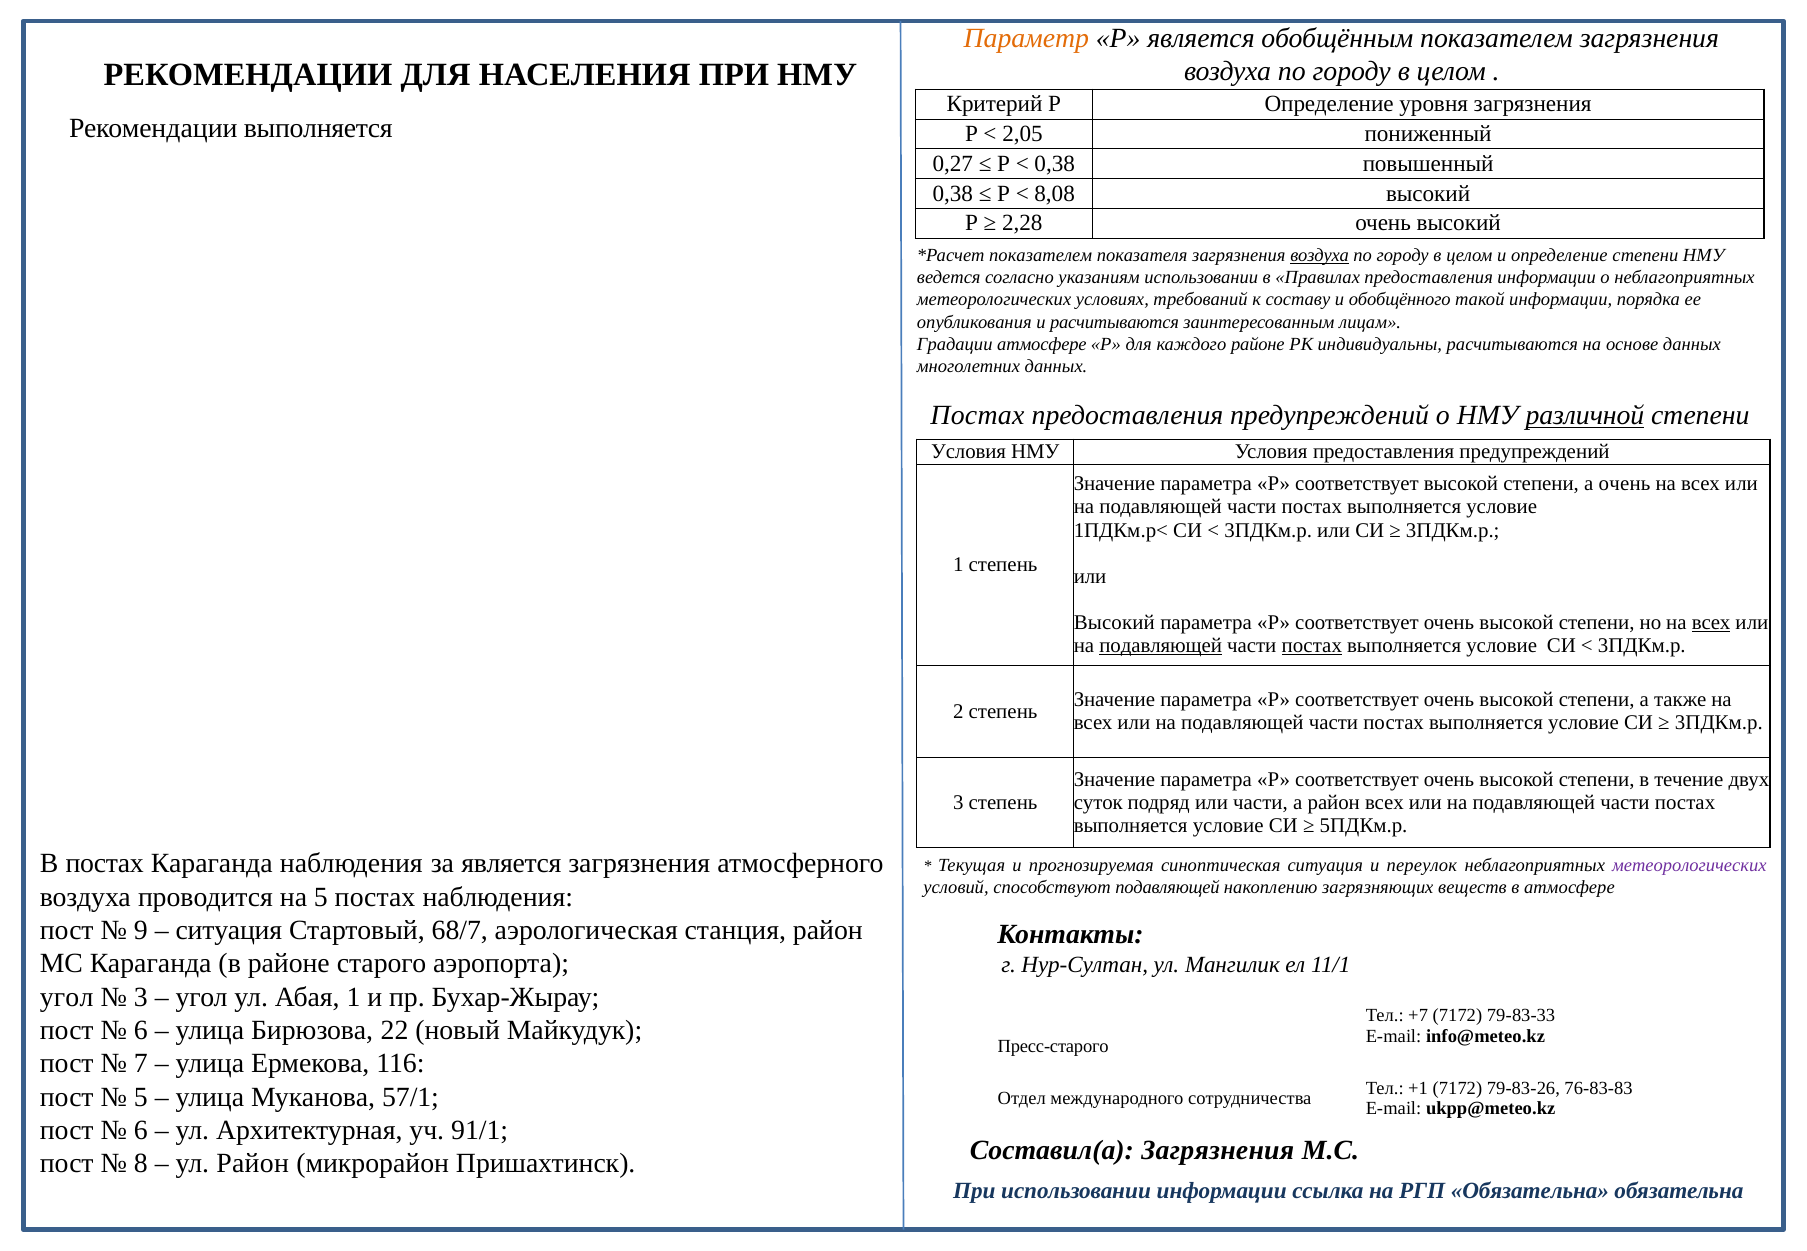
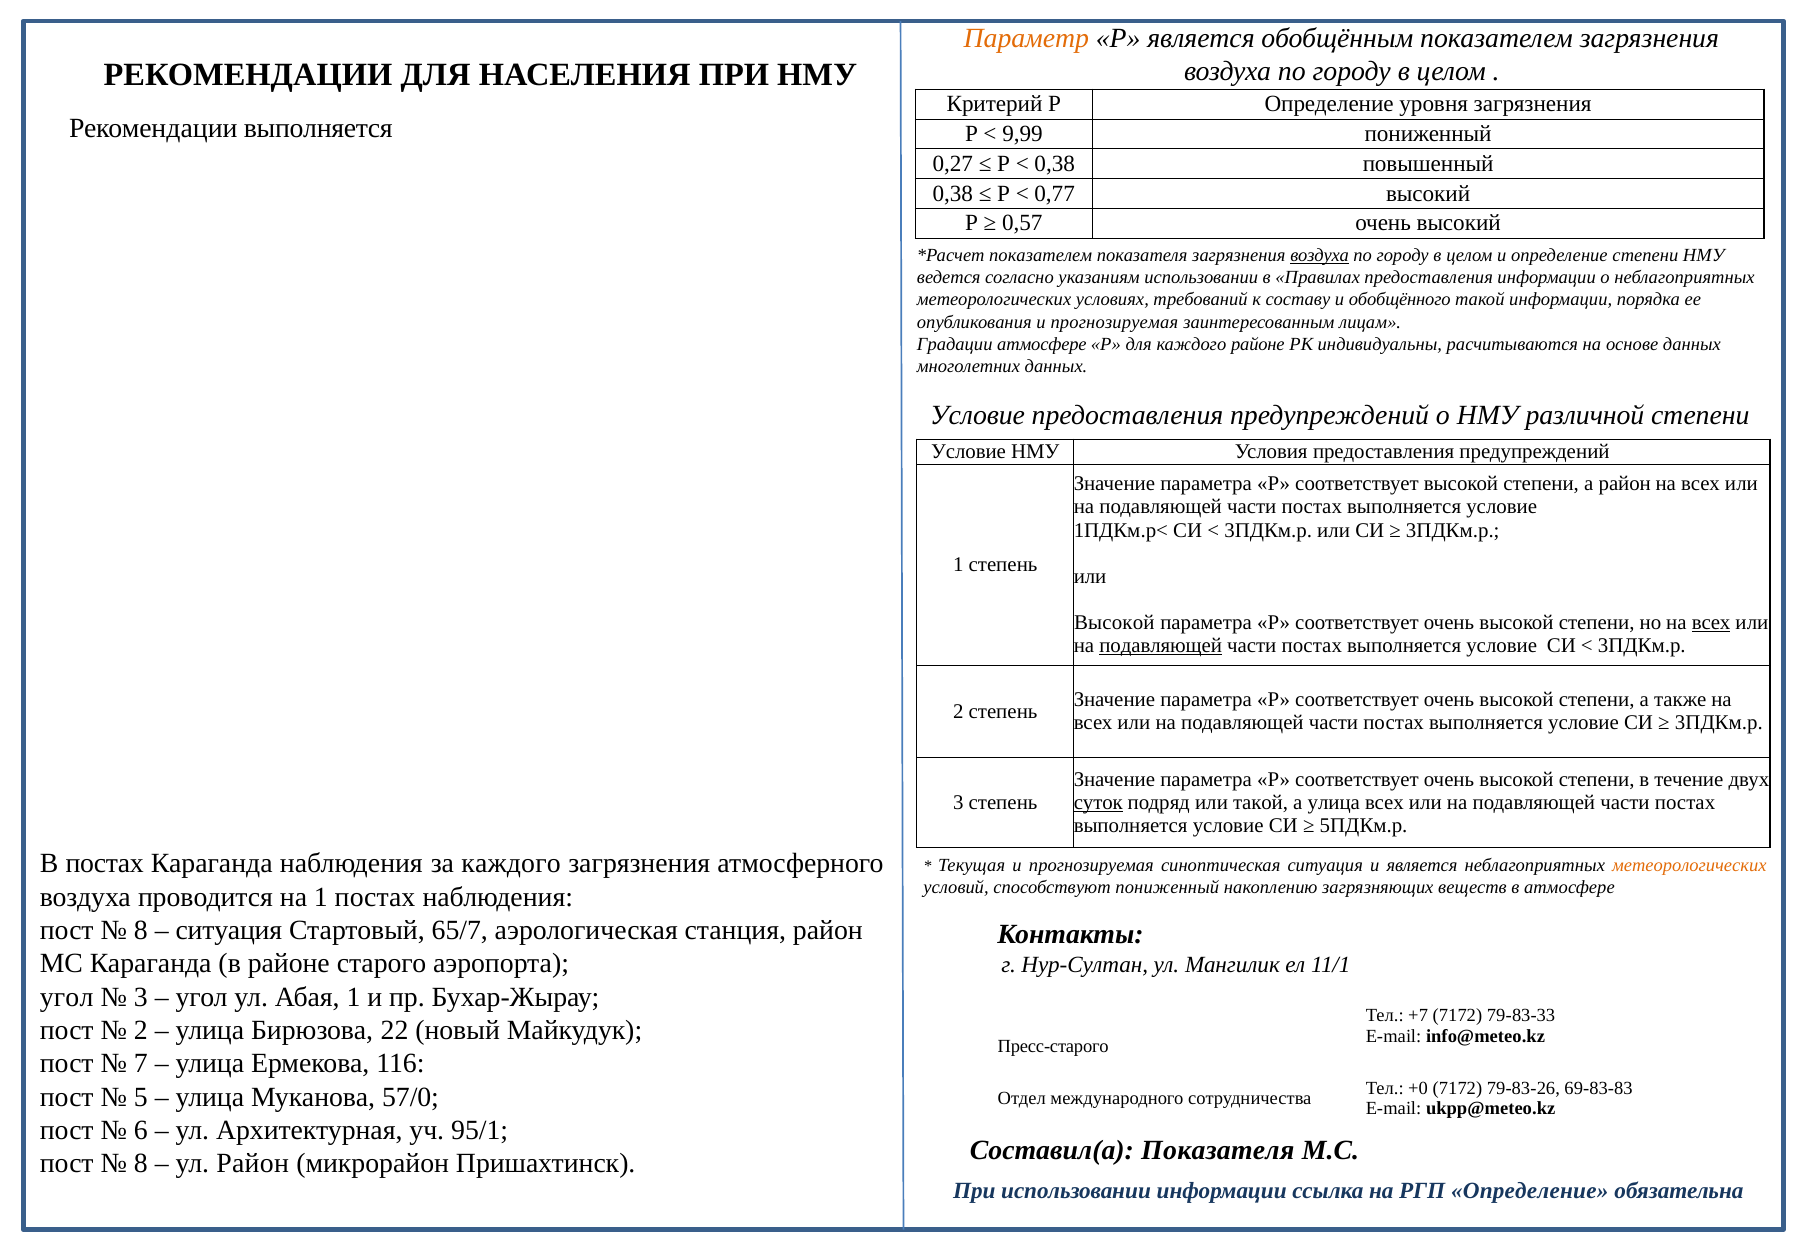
2,05: 2,05 -> 9,99 (1023, 134)
8,08: 8,08 -> 0,77 (1055, 193)
2,28: 2,28 -> 0,57 (1022, 223)
опубликования и расчитываются: расчитываются -> прогнозируемая (1114, 322)
Постах: Постах -> Условие (978, 416)
различной underline: present -> none (1585, 416)
Условия: Условия -> Условие (969, 452)
а очень: очень -> район (1625, 484)
Высокий: Высокий -> Высокой (1114, 623)
постах underline: present -> none (1312, 646)
суток underline: none -> present (1098, 803)
или части: части -> такой (1261, 803)
а район: район -> улица (1334, 803)
за является: является -> каждого (511, 864)
и переулок: переулок -> является (1422, 865)
метеорологических colour: purple -> orange (1689, 865)
способствуют подавляющей: подавляющей -> пониженный (1167, 887)
на 5: 5 -> 1 (321, 897)
9: 9 -> 8 (141, 930)
68/7: 68/7 -> 65/7 (460, 930)
6: 6 -> 2 (141, 1030)
+1: +1 -> +0 (1418, 1088)
76-83-83: 76-83-83 -> 69-83-83 (1599, 1088)
57/1: 57/1 -> 57/0 (411, 1097)
91/1: 91/1 -> 95/1 (480, 1130)
Составил(а Загрязнения: Загрязнения -> Показателя (1218, 1150)
РГП Обязательна: Обязательна -> Определение (1530, 1191)
